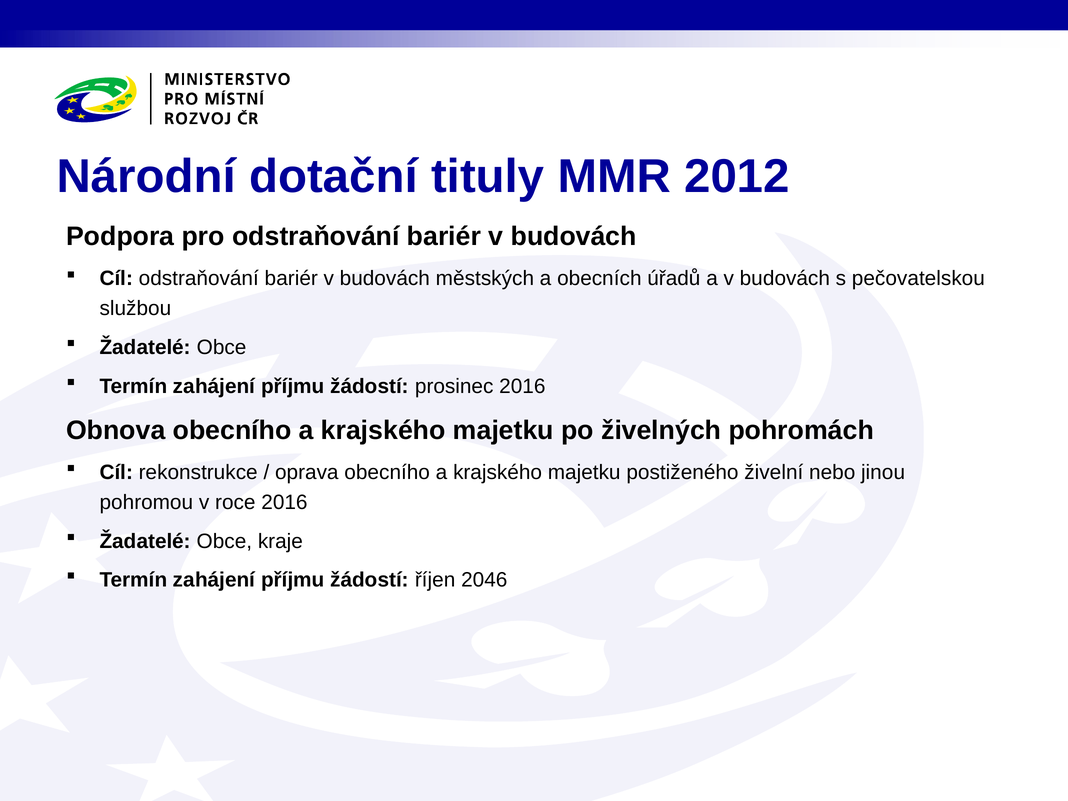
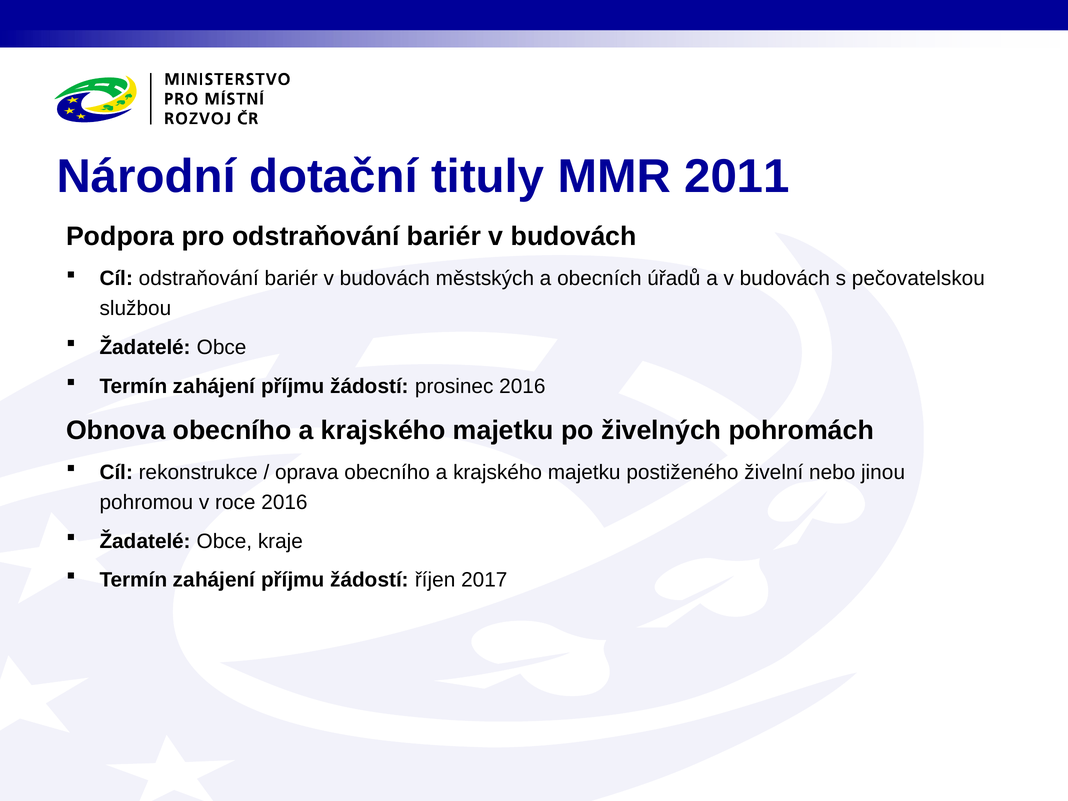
2012: 2012 -> 2011 (737, 177)
2046: 2046 -> 2017 (484, 580)
